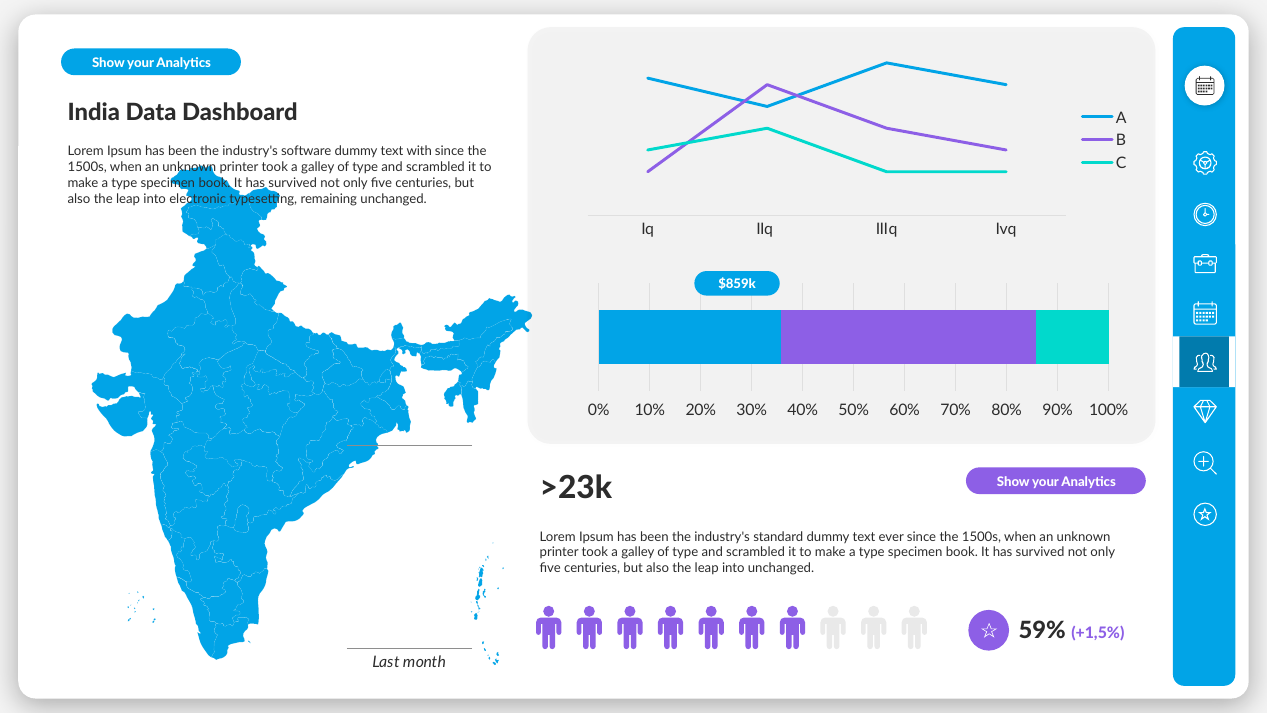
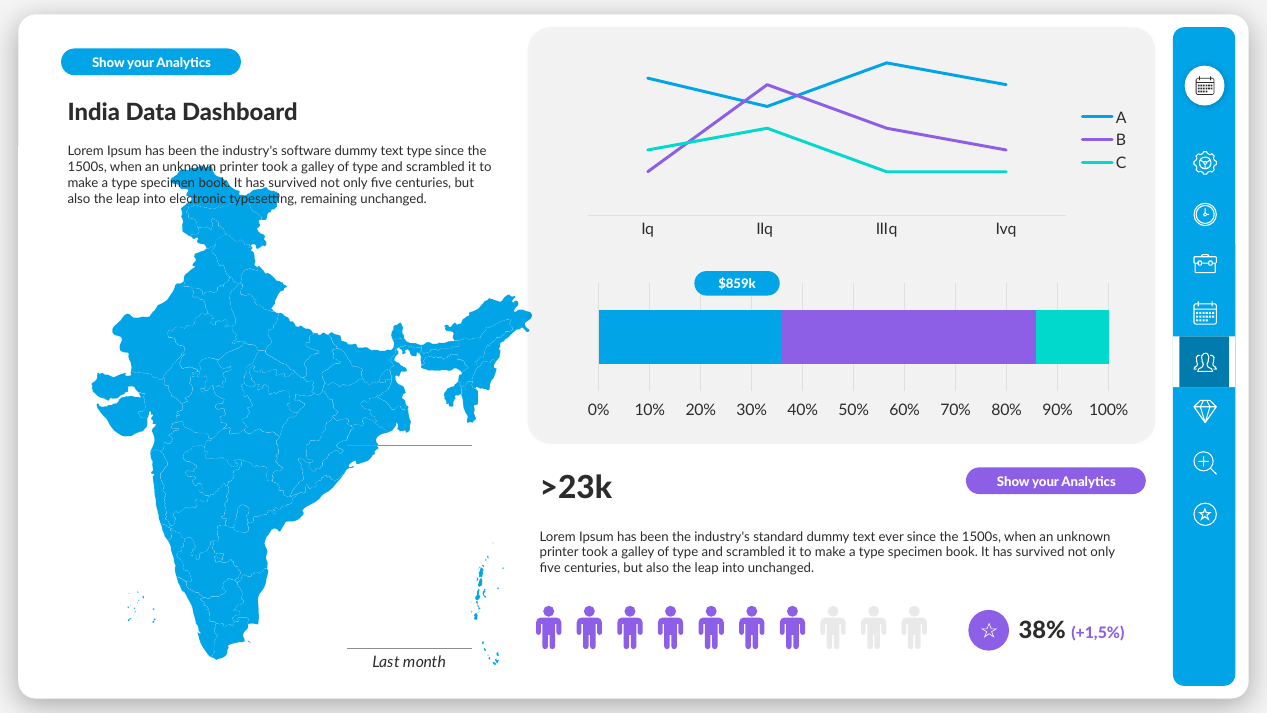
text with: with -> type (419, 151)
59%: 59% -> 38% (1042, 631)
